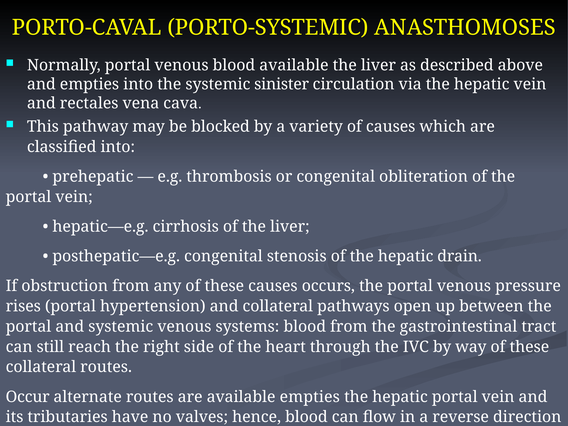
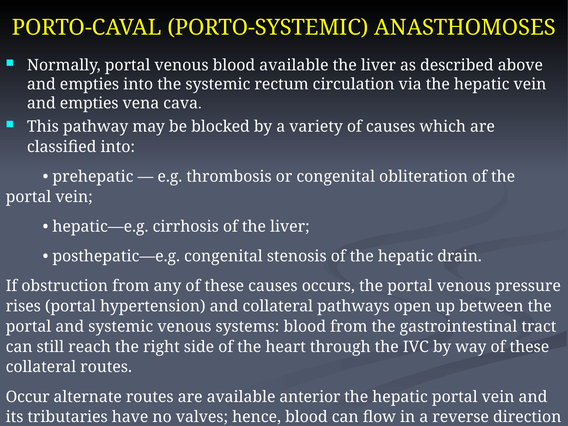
sinister: sinister -> rectum (282, 84)
rectales: rectales -> empties (89, 103)
available empties: empties -> anterior (310, 397)
